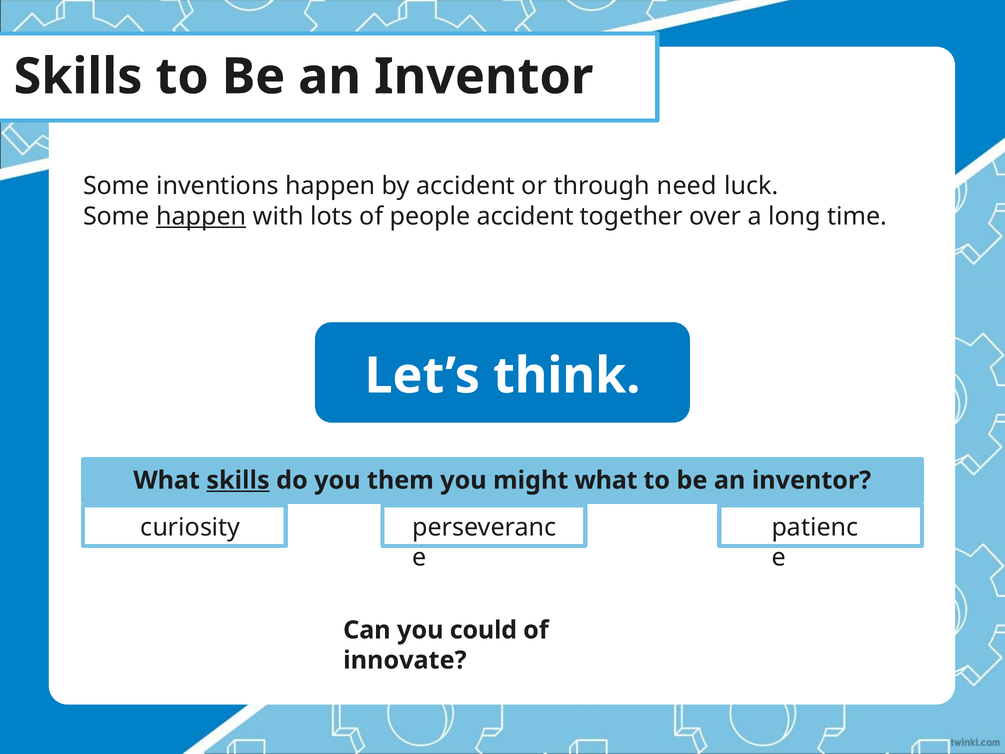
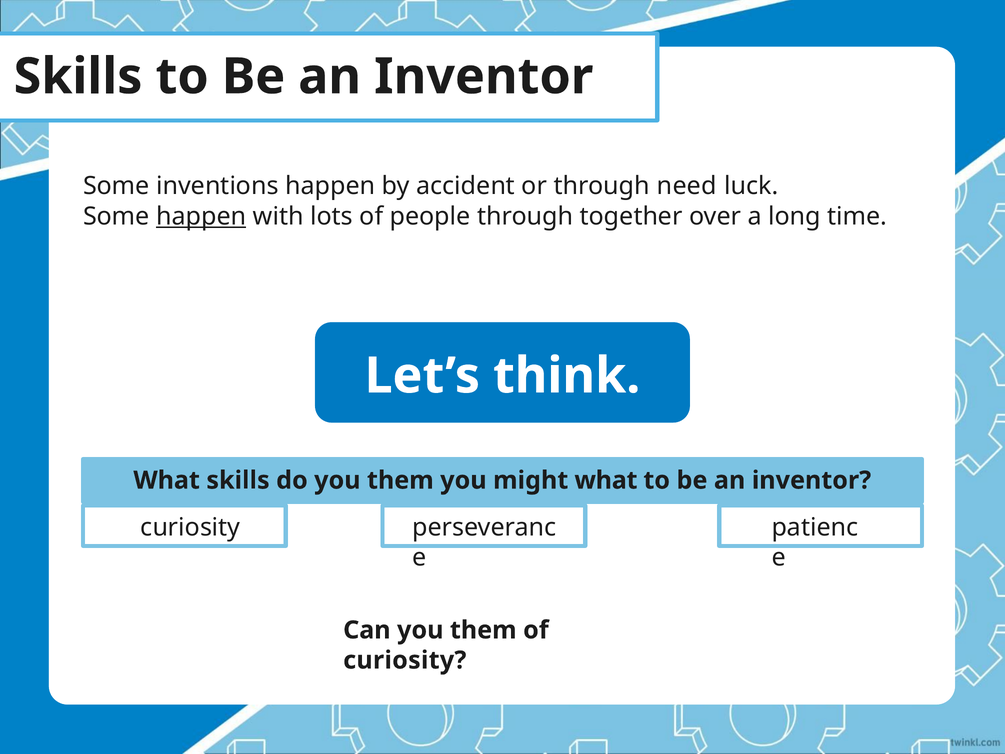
people accident: accident -> through (525, 216)
skills underline: present -> none (238, 480)
Can you could: could -> them (483, 630)
innovate: innovate -> curiosity (405, 660)
